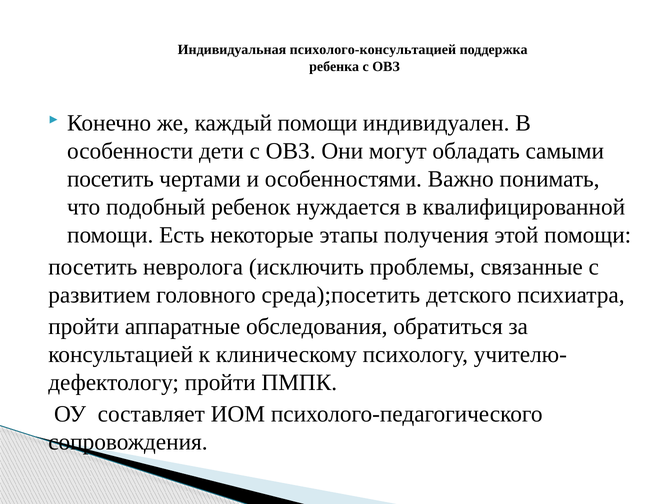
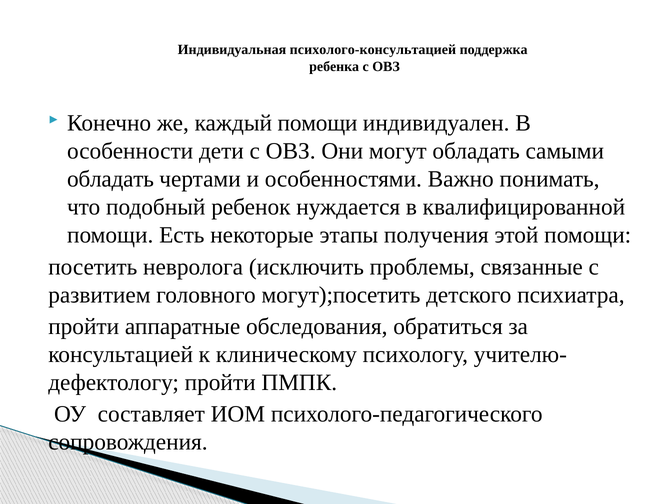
посетить: посетить -> обладать (110, 179)
среда);посетить: среда);посетить -> могут);посетить (341, 295)
